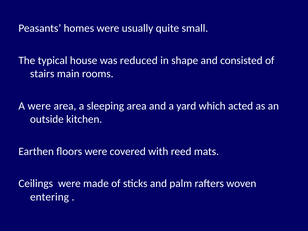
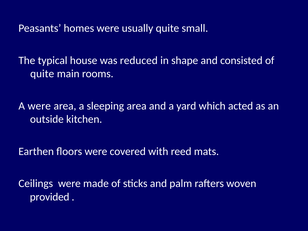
stairs: stairs -> quite (42, 74)
entering: entering -> provided (50, 197)
